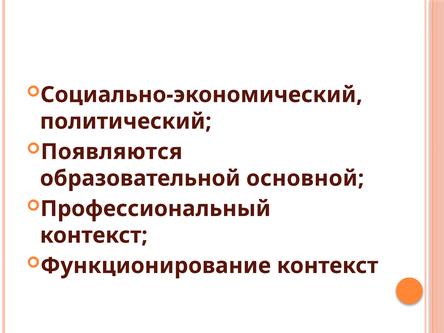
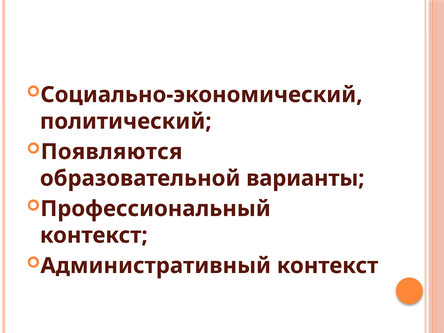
основной: основной -> варианты (305, 178)
Функционирование: Функционирование -> Административный (156, 266)
